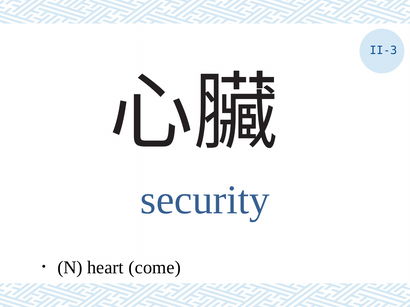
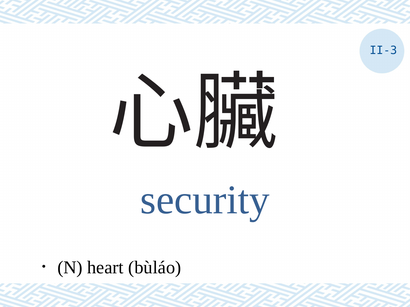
come: come -> bùláo (155, 268)
